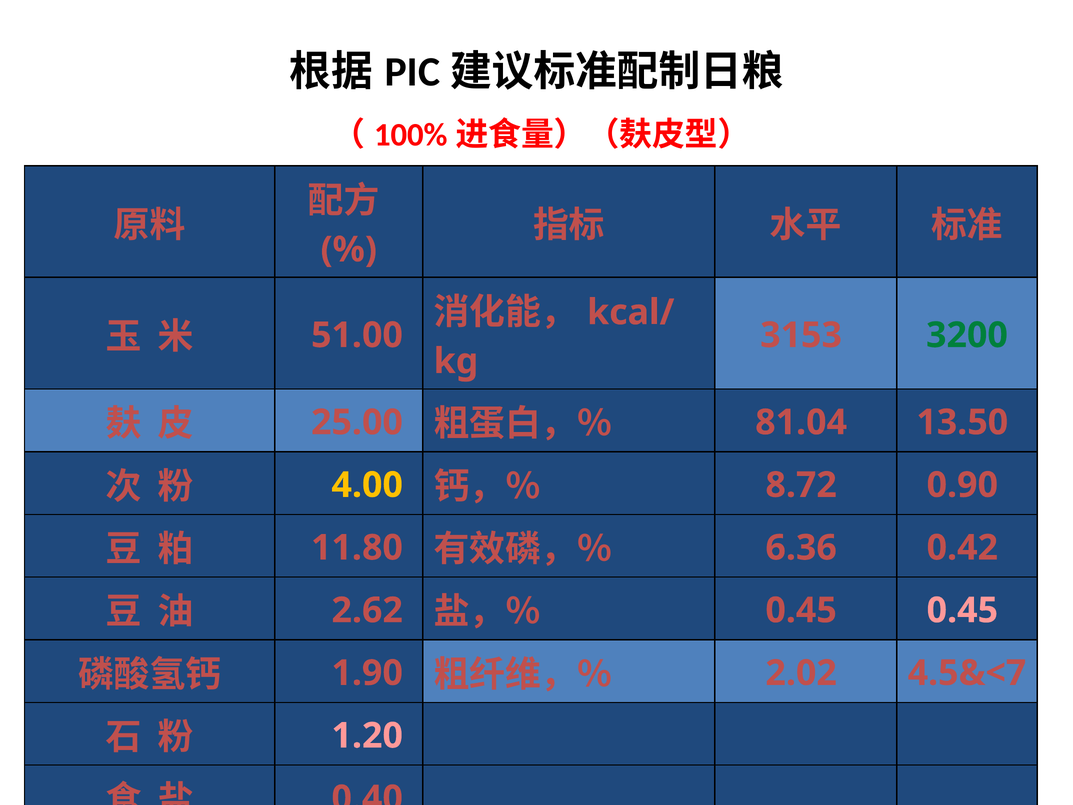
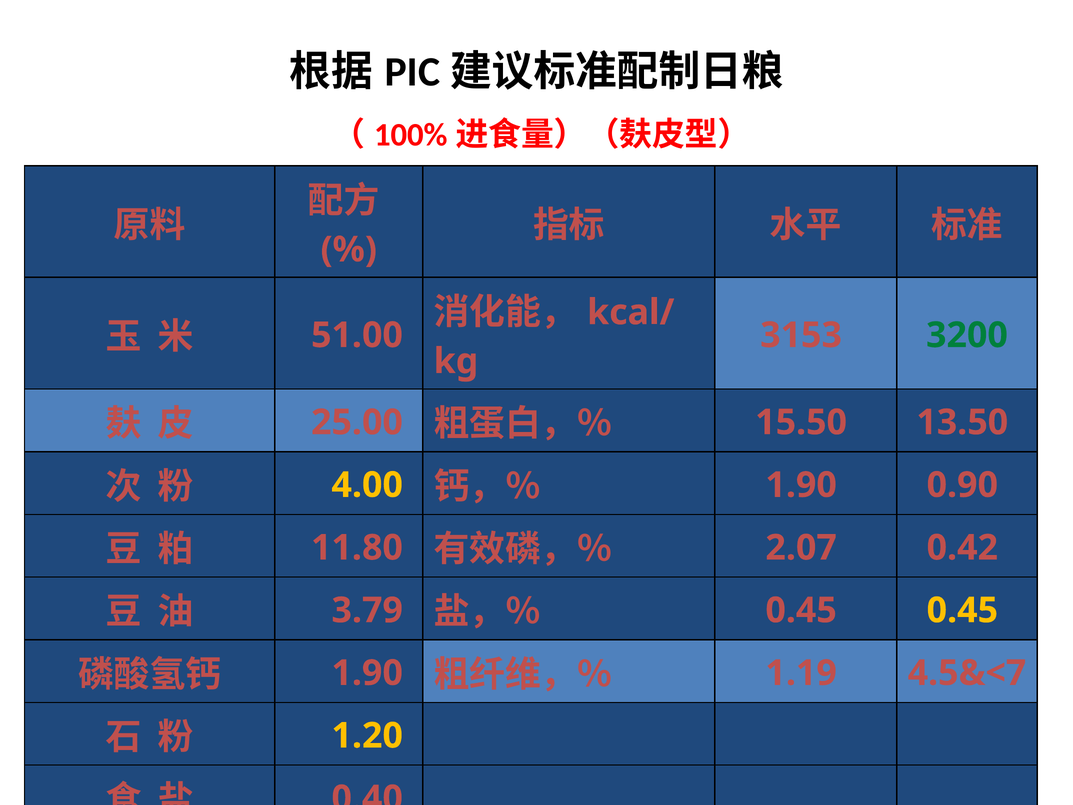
81.04: 81.04 -> 15.50 (801, 422)
8.72: 8.72 -> 1.90 (801, 485)
6.36: 6.36 -> 2.07 (801, 548)
2.62: 2.62 -> 3.79 (367, 610)
0.45 colour: pink -> yellow (962, 610)
2.02: 2.02 -> 1.19 (801, 673)
1.20 colour: pink -> yellow (367, 736)
